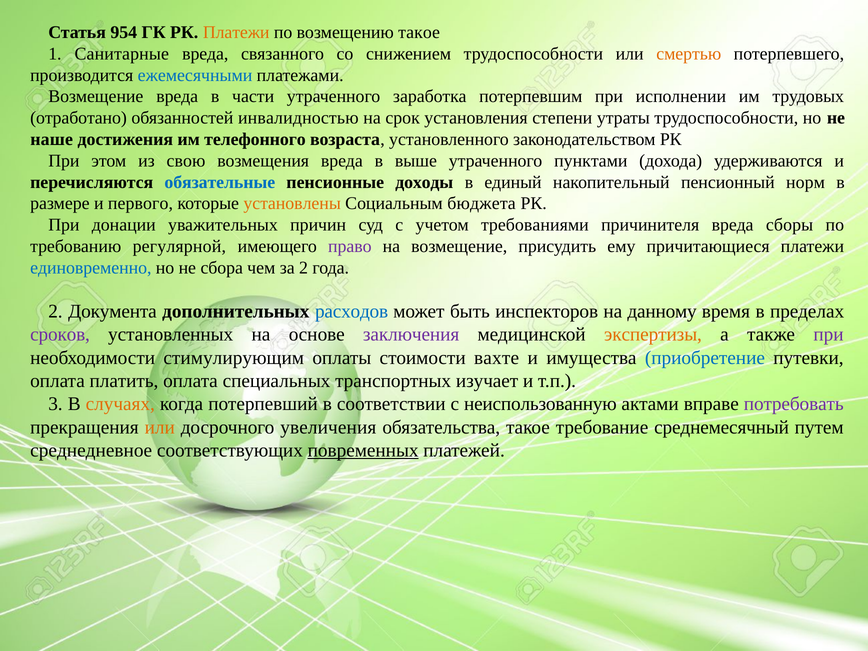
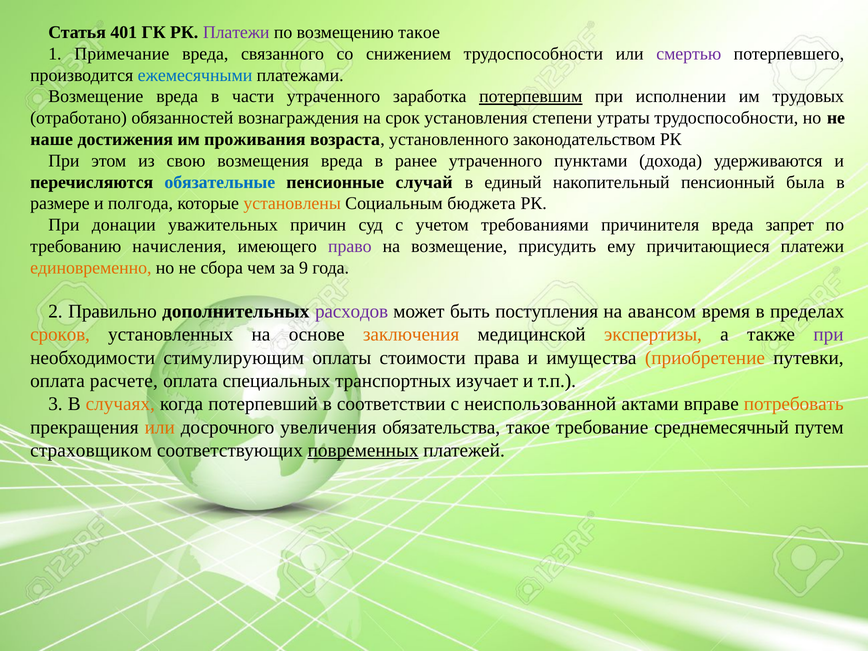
954: 954 -> 401 (124, 32)
Платежи colour: orange -> purple (236, 32)
Санитарные: Санитарные -> Примечание (122, 54)
смертью colour: orange -> purple (689, 54)
потерпевшим underline: none -> present (531, 97)
инвалидностью: инвалидностью -> вознаграждения (298, 118)
телефонного: телефонного -> проживания (255, 139)
выше: выше -> ранее (416, 161)
доходы: доходы -> случай (424, 182)
норм: норм -> была (805, 182)
первого: первого -> полгода (140, 204)
сборы: сборы -> запрет (790, 225)
регулярной: регулярной -> начисления (179, 246)
единовременно colour: blue -> orange (91, 268)
за 2: 2 -> 9 (303, 268)
Документа: Документа -> Правильно (112, 311)
расходов colour: blue -> purple (352, 311)
инспекторов: инспекторов -> поступления (547, 311)
данному: данному -> авансом (662, 311)
сроков colour: purple -> orange (60, 335)
заключения colour: purple -> orange (411, 335)
вахте: вахте -> права (497, 358)
приобретение colour: blue -> orange (705, 358)
платить: платить -> расчете (124, 381)
неиспользованную: неиспользованную -> неиспользованной (540, 404)
потребовать colour: purple -> orange (794, 404)
среднедневное: среднедневное -> страховщиком (91, 450)
